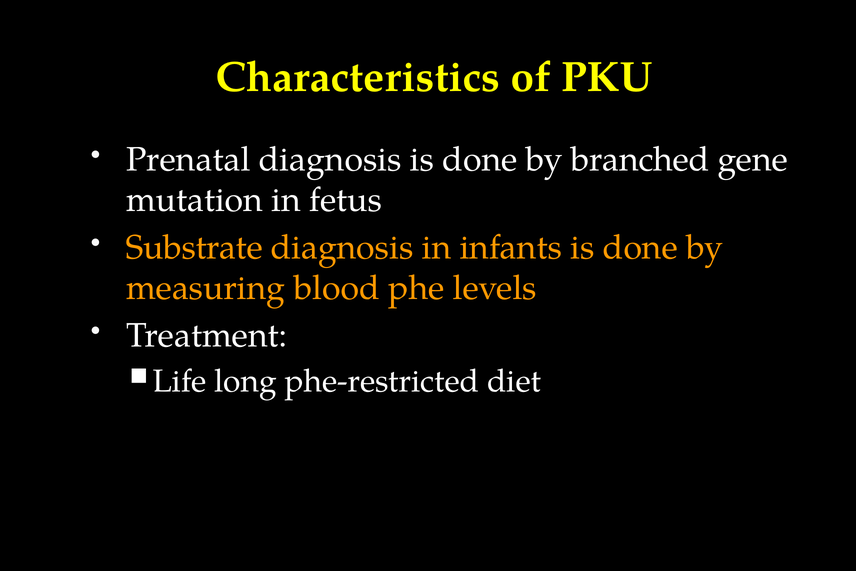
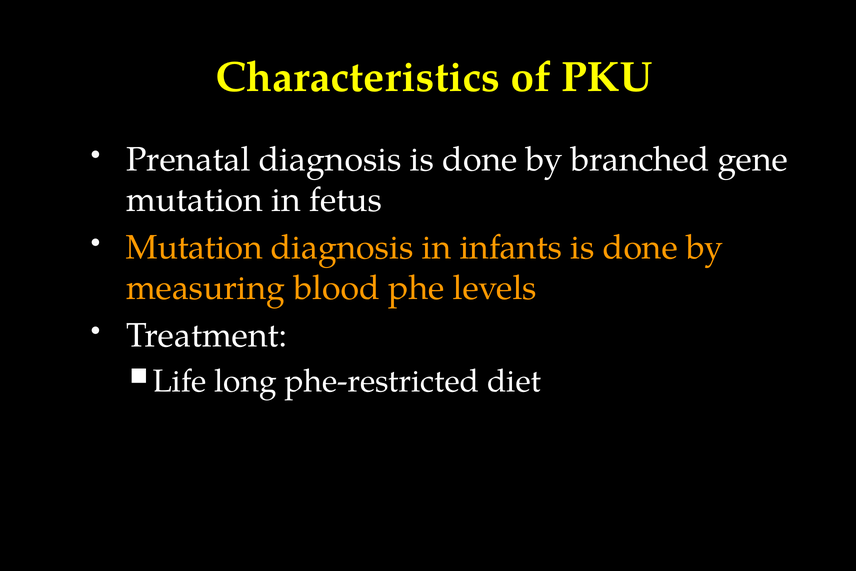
Substrate: Substrate -> Mutation (194, 248)
